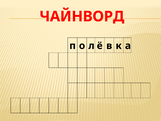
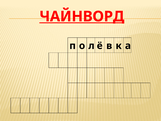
ЧАЙНВОРД underline: none -> present (82, 16)
